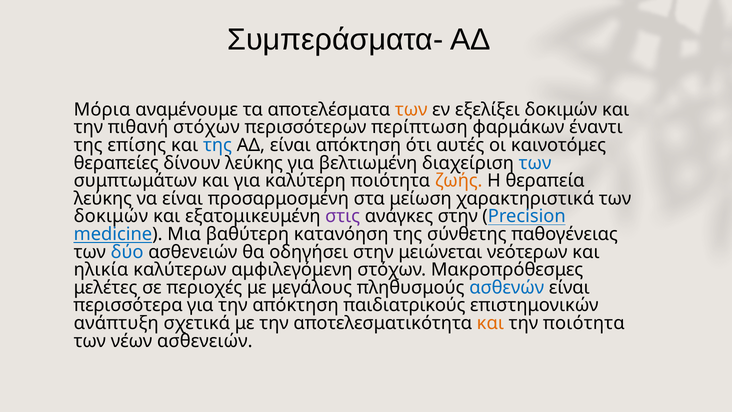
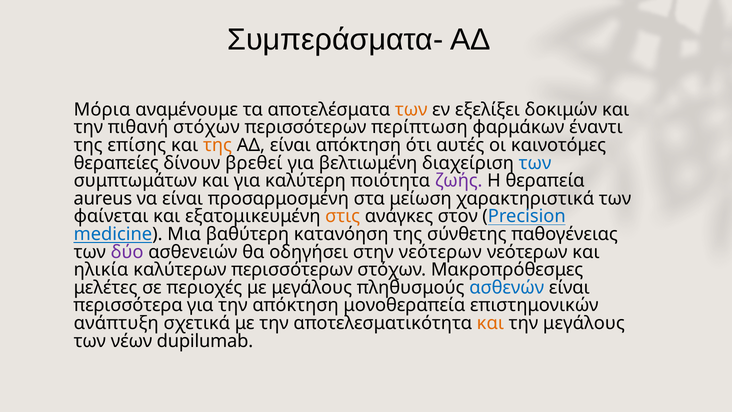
της colour: blue -> orange (218, 145)
δίνουν λεύκης: λεύκης -> βρεθεί (254, 163)
ζωής colour: orange -> purple (459, 181)
λεύκης: λεύκης -> aureus (103, 199)
δοκιμών: δοκιμών -> φαίνεται (111, 216)
στις colour: purple -> orange (343, 216)
ανάγκες στην: στην -> στον (458, 216)
δύο colour: blue -> purple (127, 252)
στην μειώνεται: μειώνεται -> νεότερων (440, 252)
καλύτερων αμφιλεγόμενη: αμφιλεγόμενη -> περισσότερων (292, 270)
παιδιατρικούς: παιδιατρικούς -> μονοθεραπεία (404, 305)
την ποιότητα: ποιότητα -> μεγάλους (584, 323)
νέων ασθενειών: ασθενειών -> dupilumab (205, 341)
